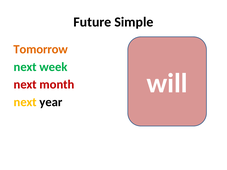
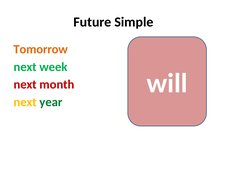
year colour: black -> green (51, 102)
